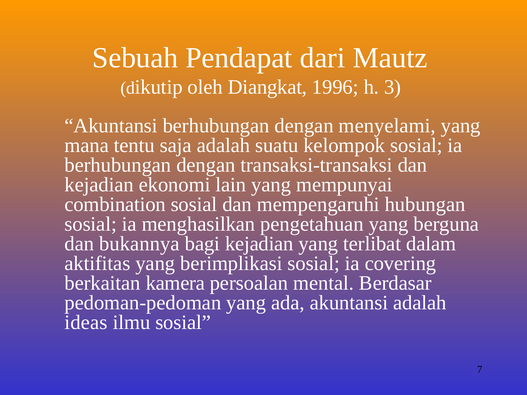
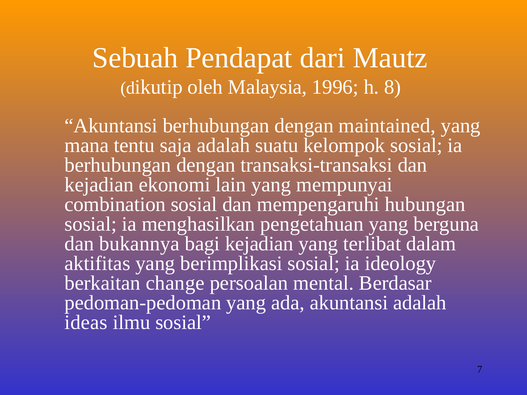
Diangkat: Diangkat -> Malaysia (268, 87)
3: 3 -> 8 (393, 87)
menyelami: menyelami -> maintained (387, 126)
covering: covering -> ideology (400, 264)
kamera: kamera -> change (175, 283)
